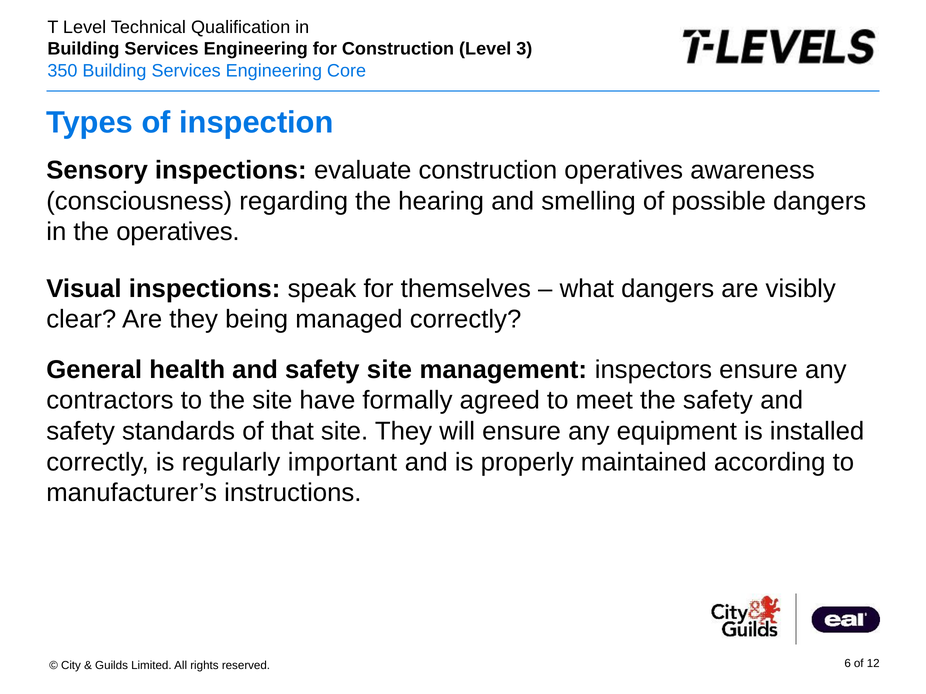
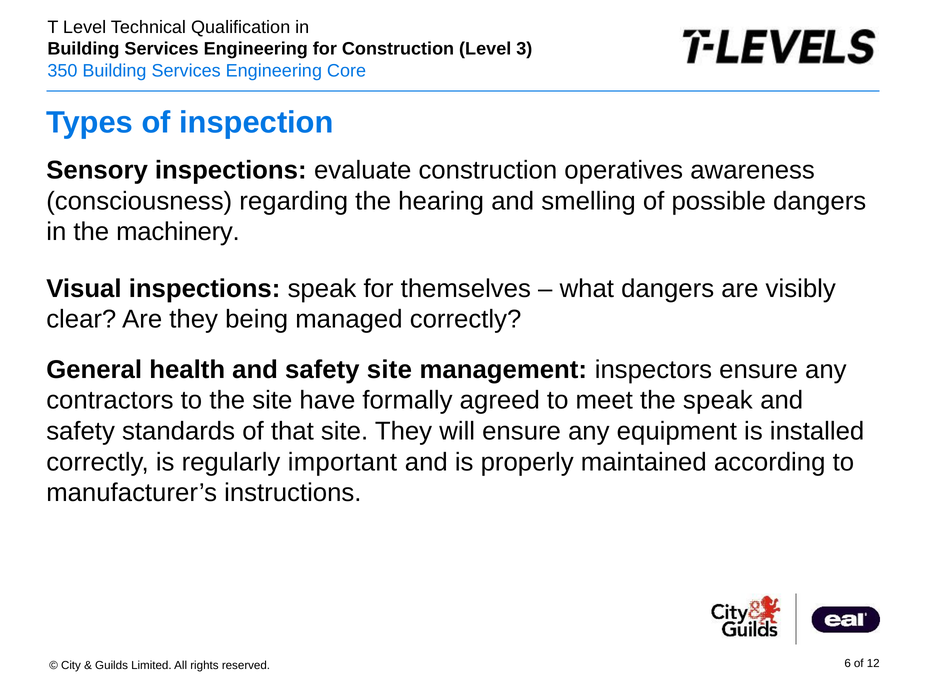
the operatives: operatives -> machinery (178, 232)
the safety: safety -> speak (718, 401)
